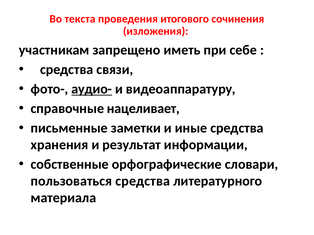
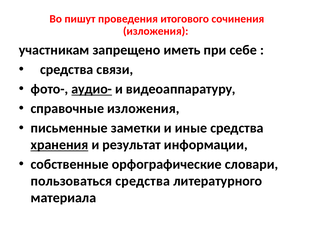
текста: текста -> пишут (80, 19)
справочные нацеливает: нацеливает -> изложения (143, 109)
хранения underline: none -> present (59, 145)
